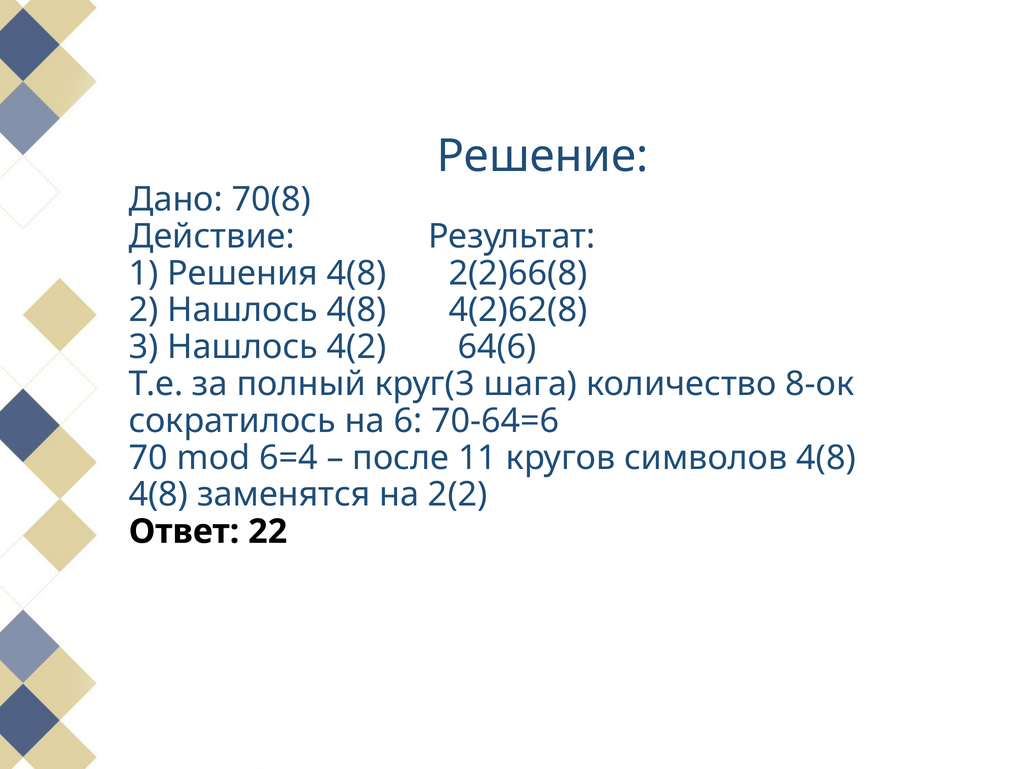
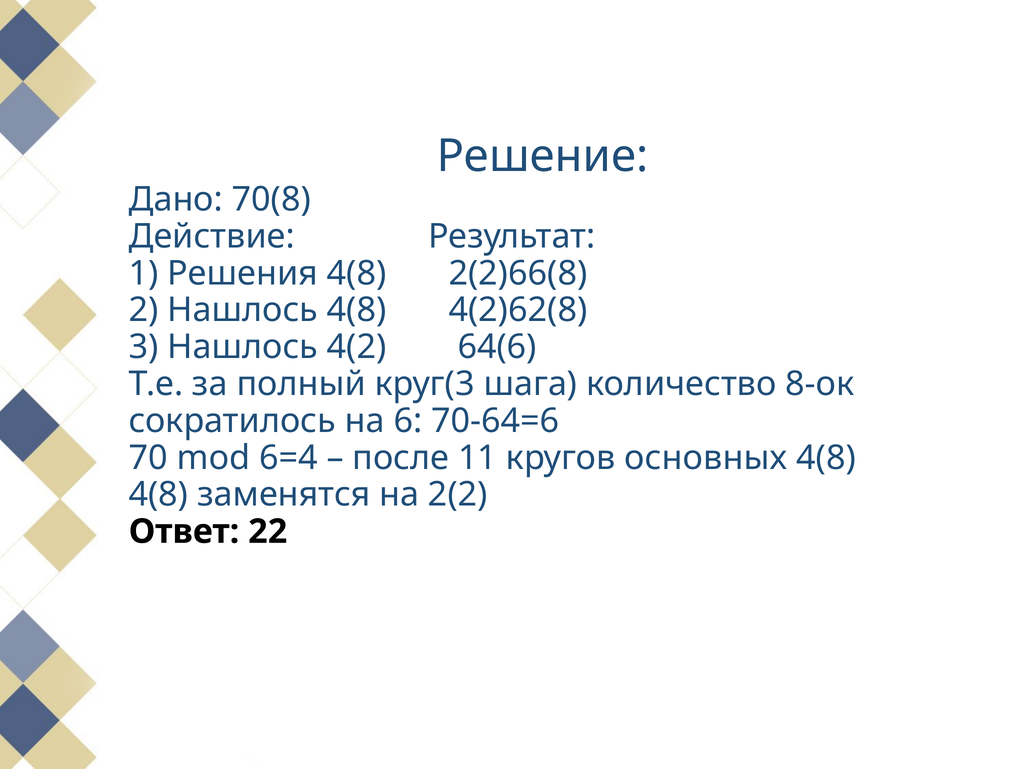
символов: символов -> основных (706, 458)
